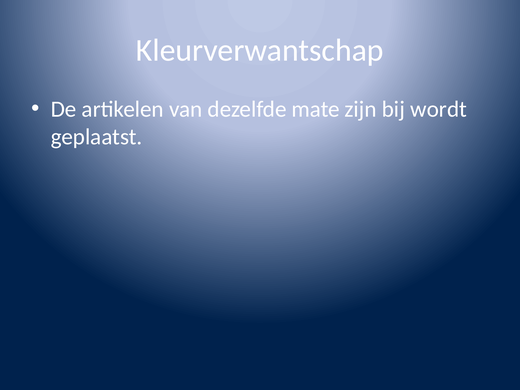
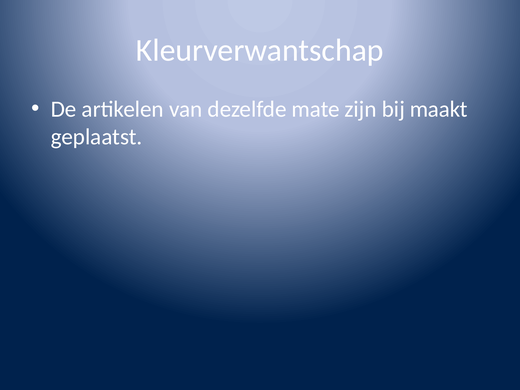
wordt: wordt -> maakt (439, 109)
